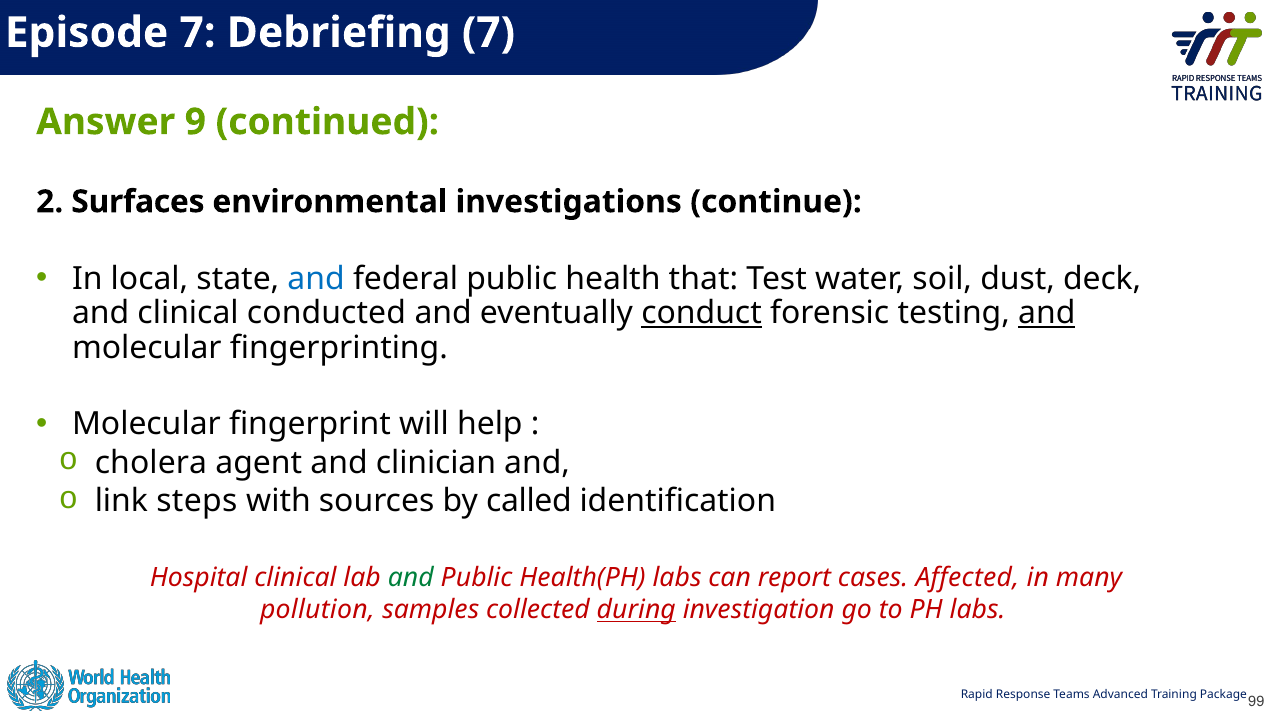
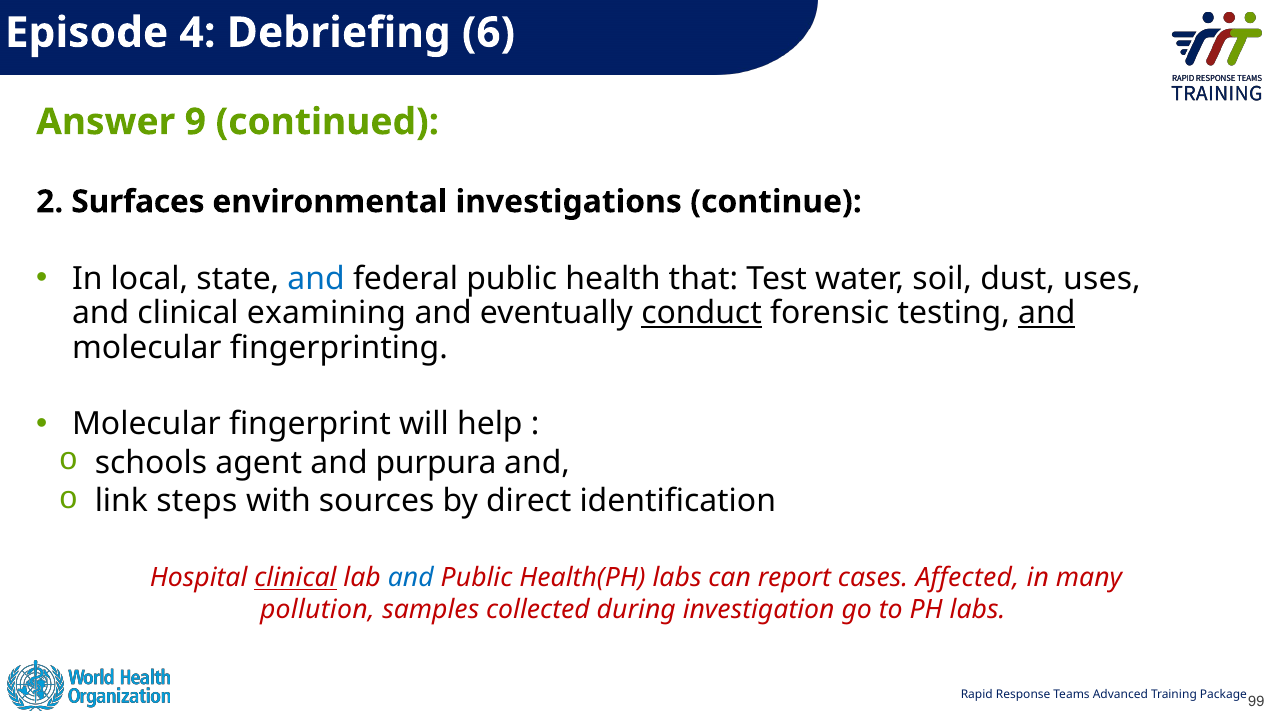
Episode 7: 7 -> 4 (198, 33)
Debriefing 7: 7 -> 6 (488, 33)
deck: deck -> uses (1102, 279)
conducted: conducted -> examining (326, 313)
cholera: cholera -> schools (151, 463)
clinician: clinician -> purpura (436, 463)
called: called -> direct (529, 501)
clinical underline: none -> present (295, 578)
and colour: green -> blue (411, 578)
during underline: present -> none (636, 610)
